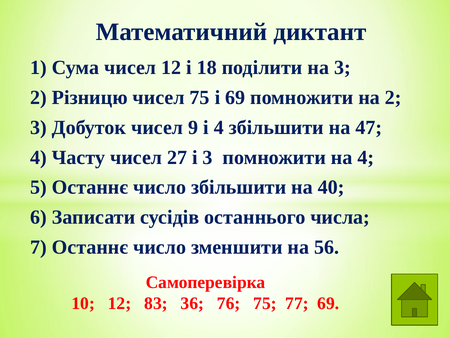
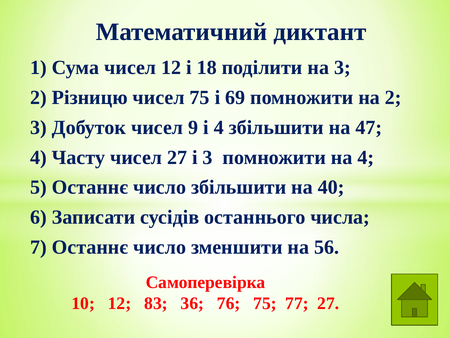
77 69: 69 -> 27 (328, 303)
